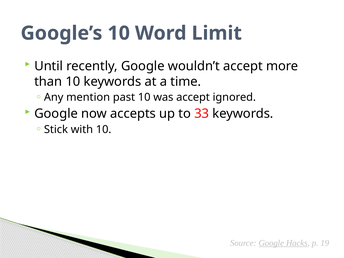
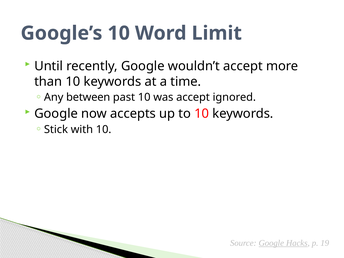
mention: mention -> between (88, 97)
to 33: 33 -> 10 (202, 114)
